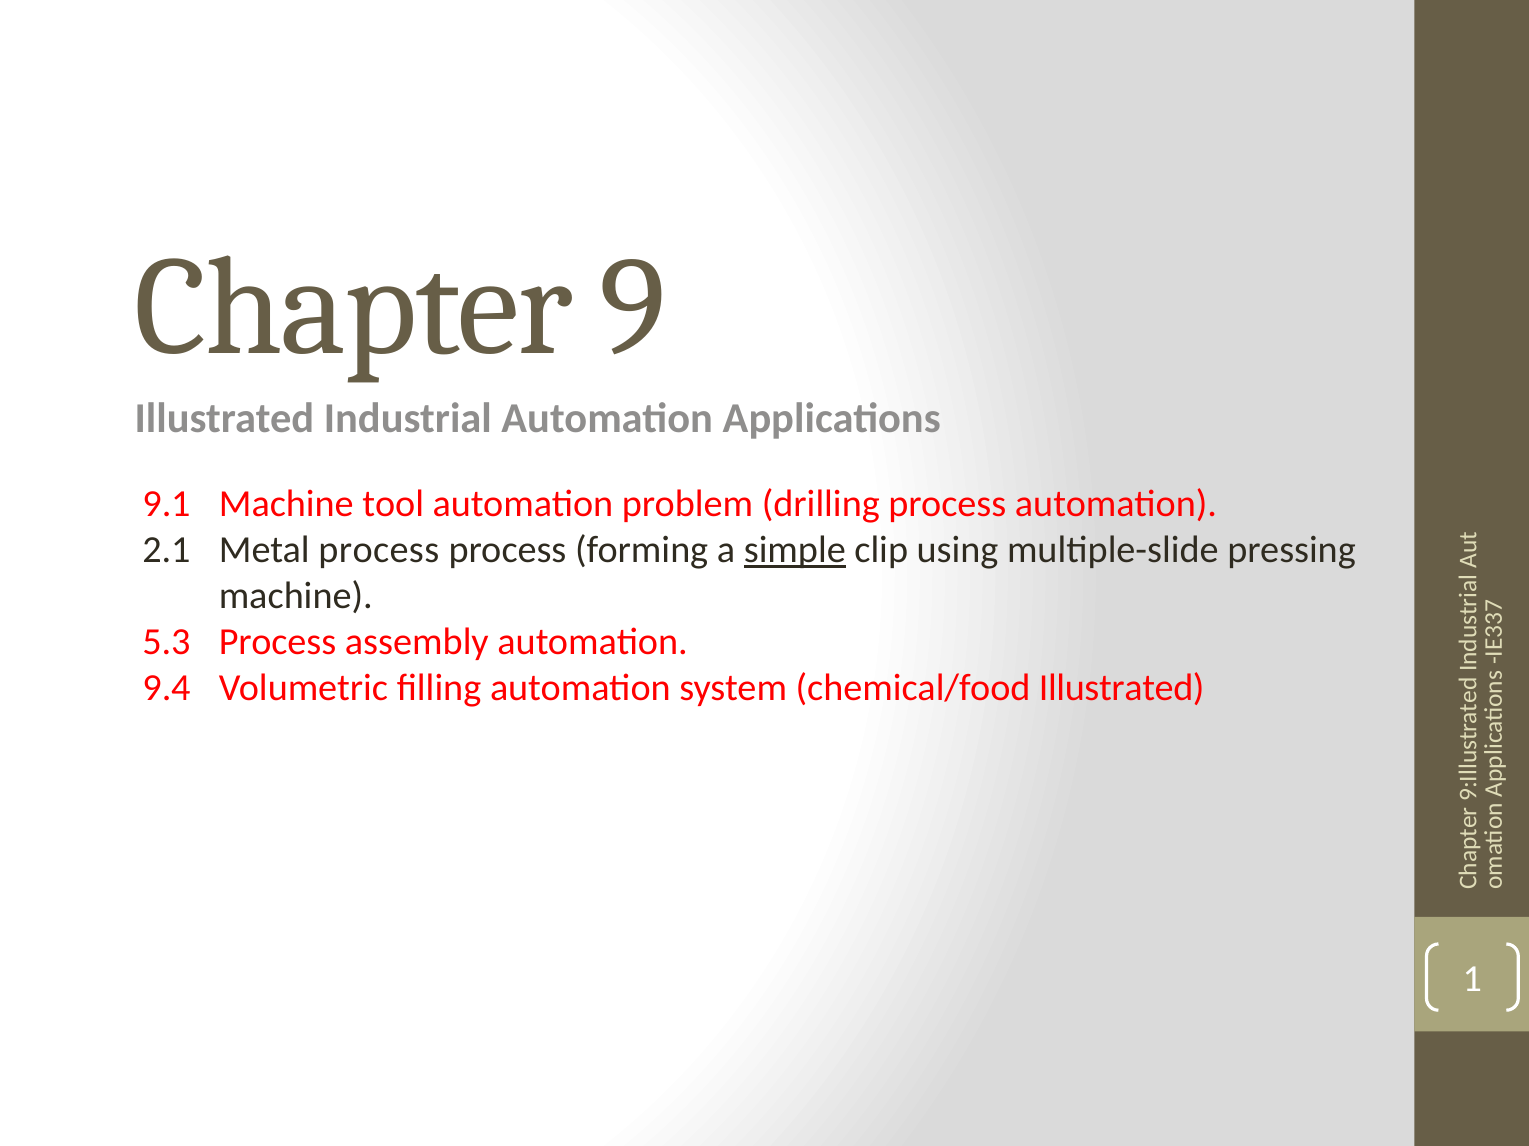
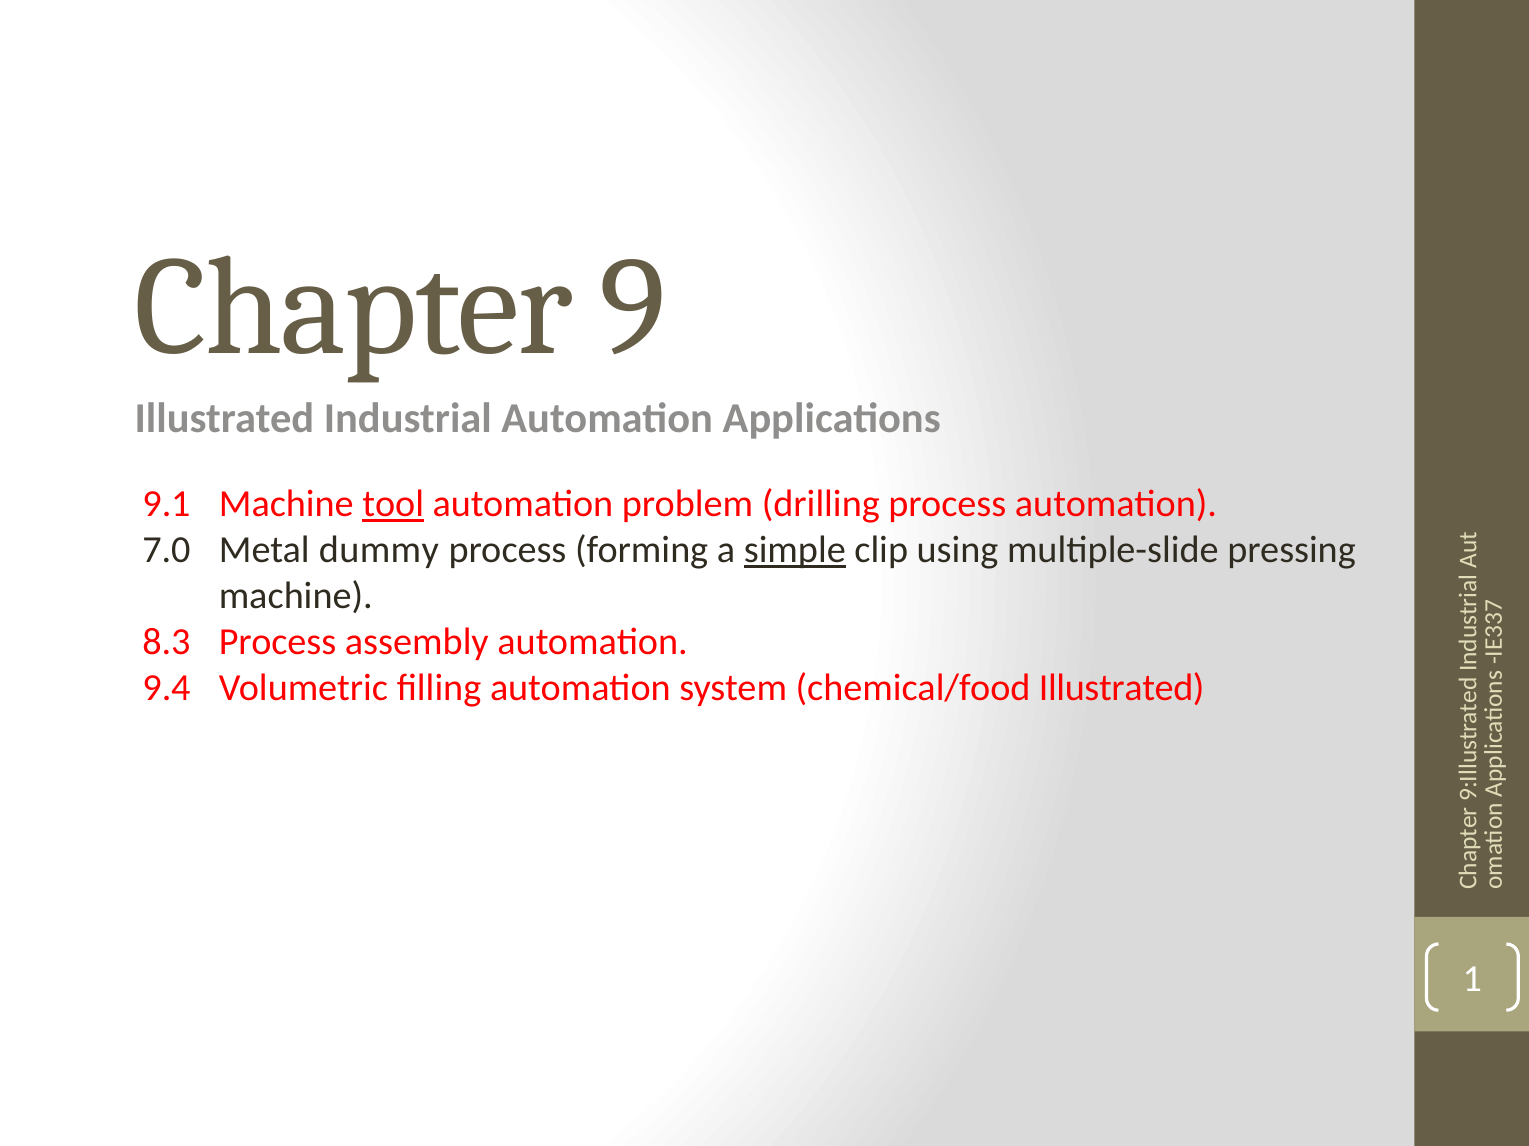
tool underline: none -> present (393, 505)
2.1: 2.1 -> 7.0 (167, 550)
Metal process: process -> dummy (379, 550)
5.3: 5.3 -> 8.3 (167, 642)
